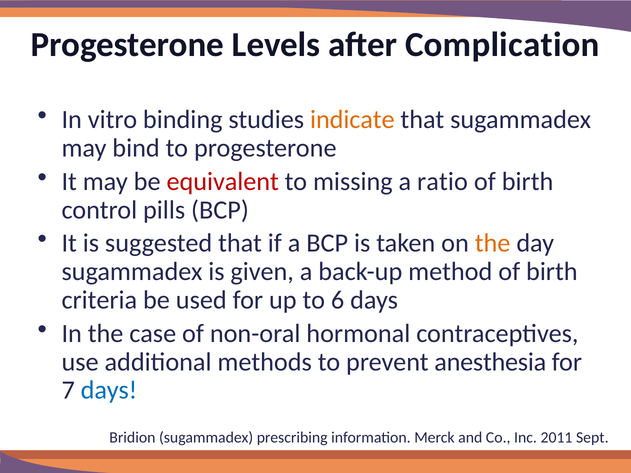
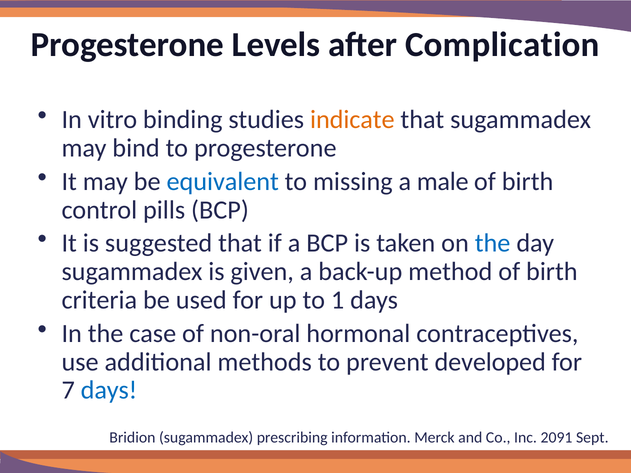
equivalent colour: red -> blue (223, 182)
ratio: ratio -> male (443, 182)
the colour: orange -> blue (493, 243)
6: 6 -> 1 (338, 300)
anesthesia: anesthesia -> developed (490, 362)
2011: 2011 -> 2091 (557, 438)
